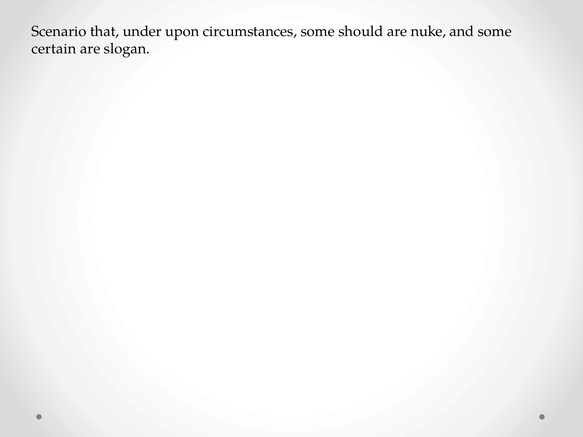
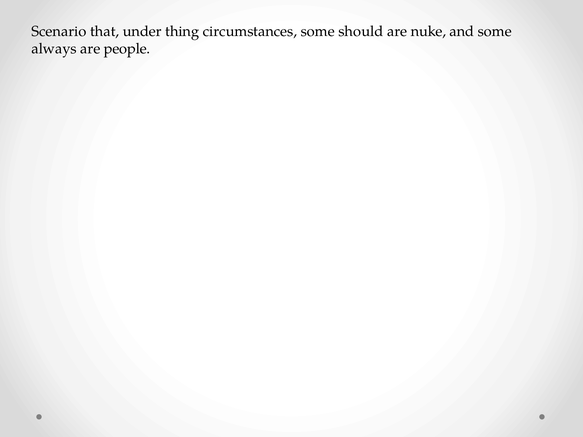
upon: upon -> thing (182, 31)
certain: certain -> always (54, 49)
slogan: slogan -> people (127, 49)
